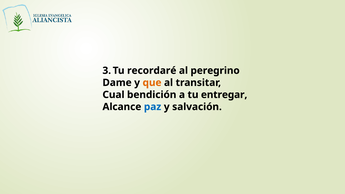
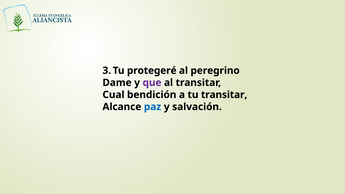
recordaré: recordaré -> protegeré (152, 71)
que colour: orange -> purple (152, 83)
tu entregar: entregar -> transitar (224, 95)
